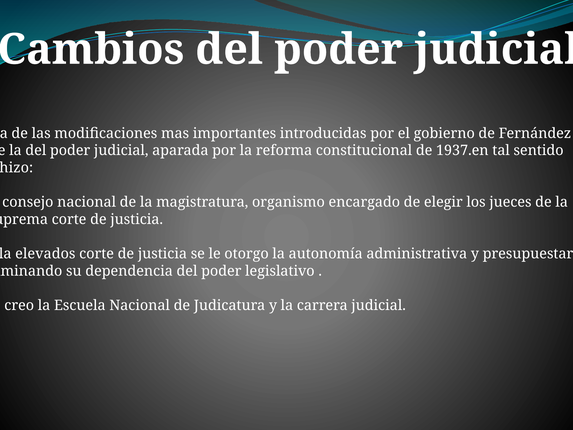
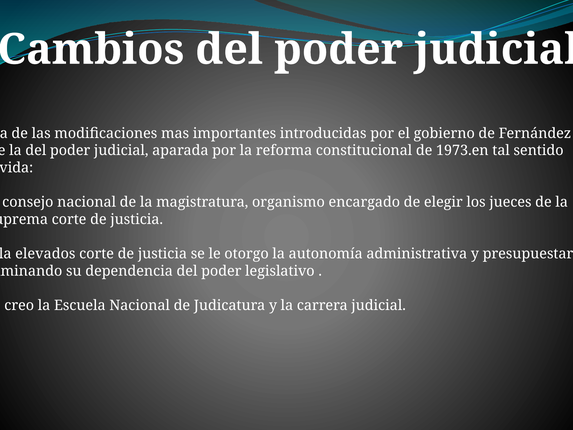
1937.en: 1937.en -> 1973.en (462, 150)
hizo: hizo -> vida (16, 168)
